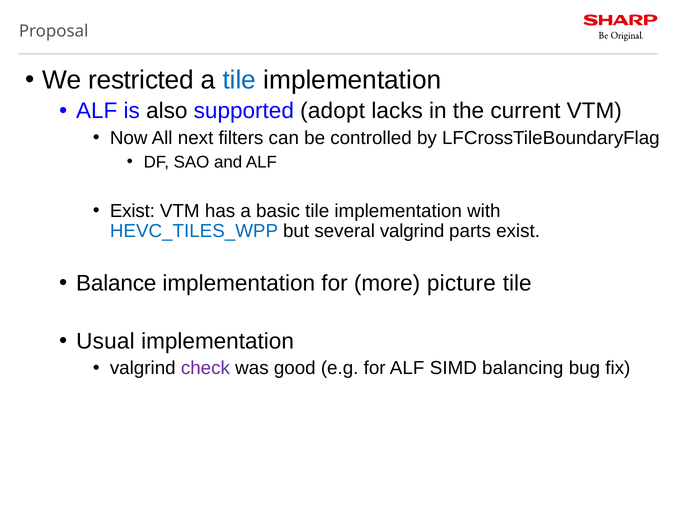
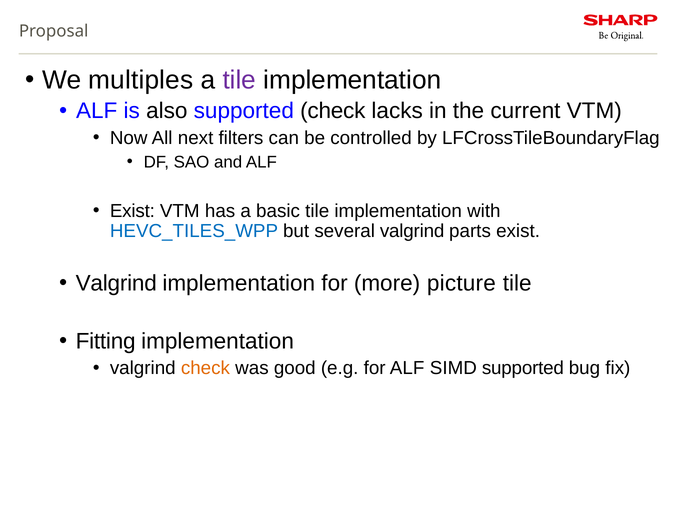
restricted: restricted -> multiples (141, 80)
tile colour: blue -> purple (239, 80)
supported adopt: adopt -> check (333, 111)
Balance: Balance -> Valgrind (116, 283)
Usual: Usual -> Fitting (106, 341)
check colour: purple -> orange (205, 368)
SIMD balancing: balancing -> supported (523, 368)
